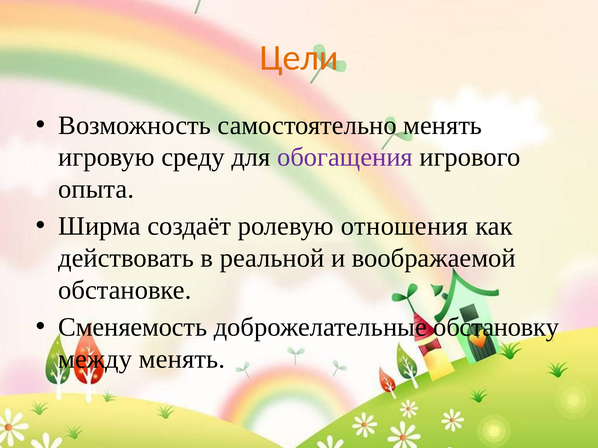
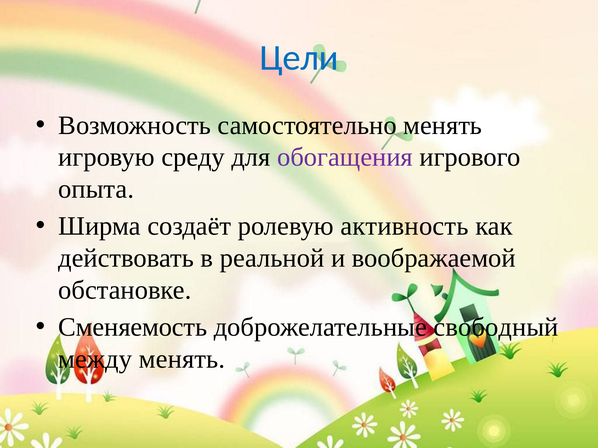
Цели colour: orange -> blue (299, 58)
отношения: отношения -> активность (404, 226)
обстановку: обстановку -> свободный (496, 327)
